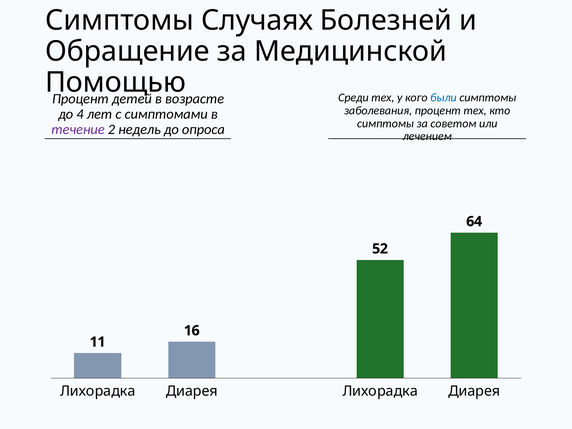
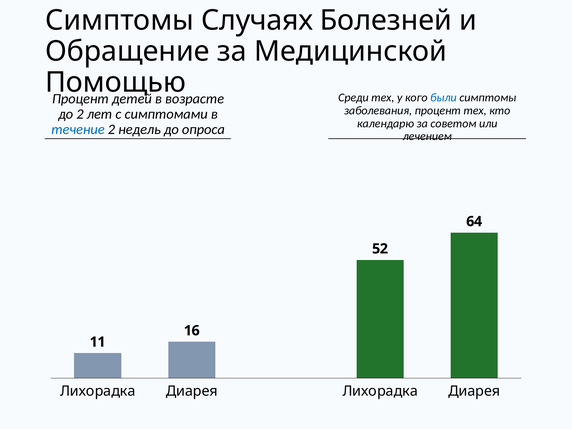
до 4: 4 -> 2 (80, 114)
симптомы: симптомы -> календарю (385, 123)
течение colour: purple -> blue (78, 130)
